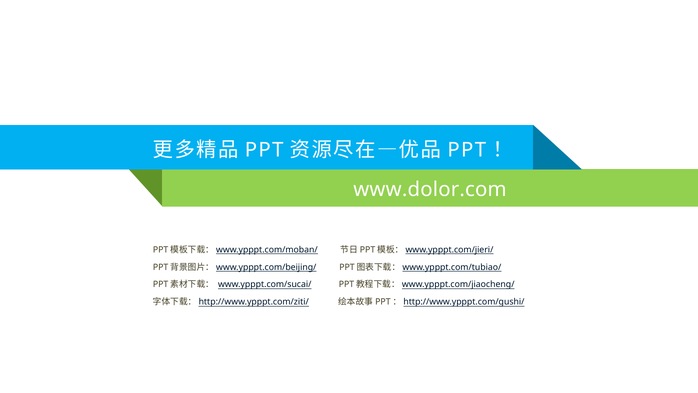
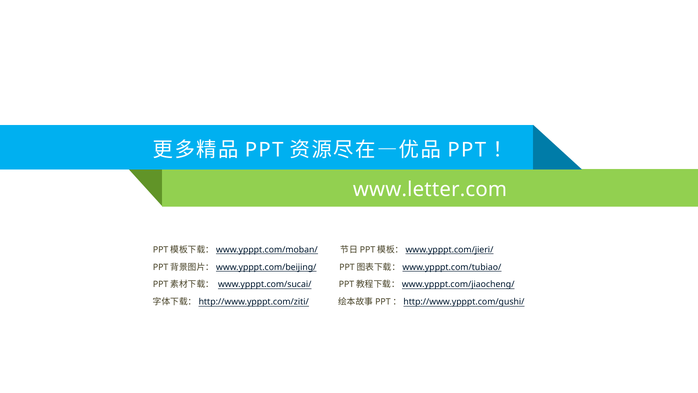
www.dolor.com: www.dolor.com -> www.letter.com (430, 189)
